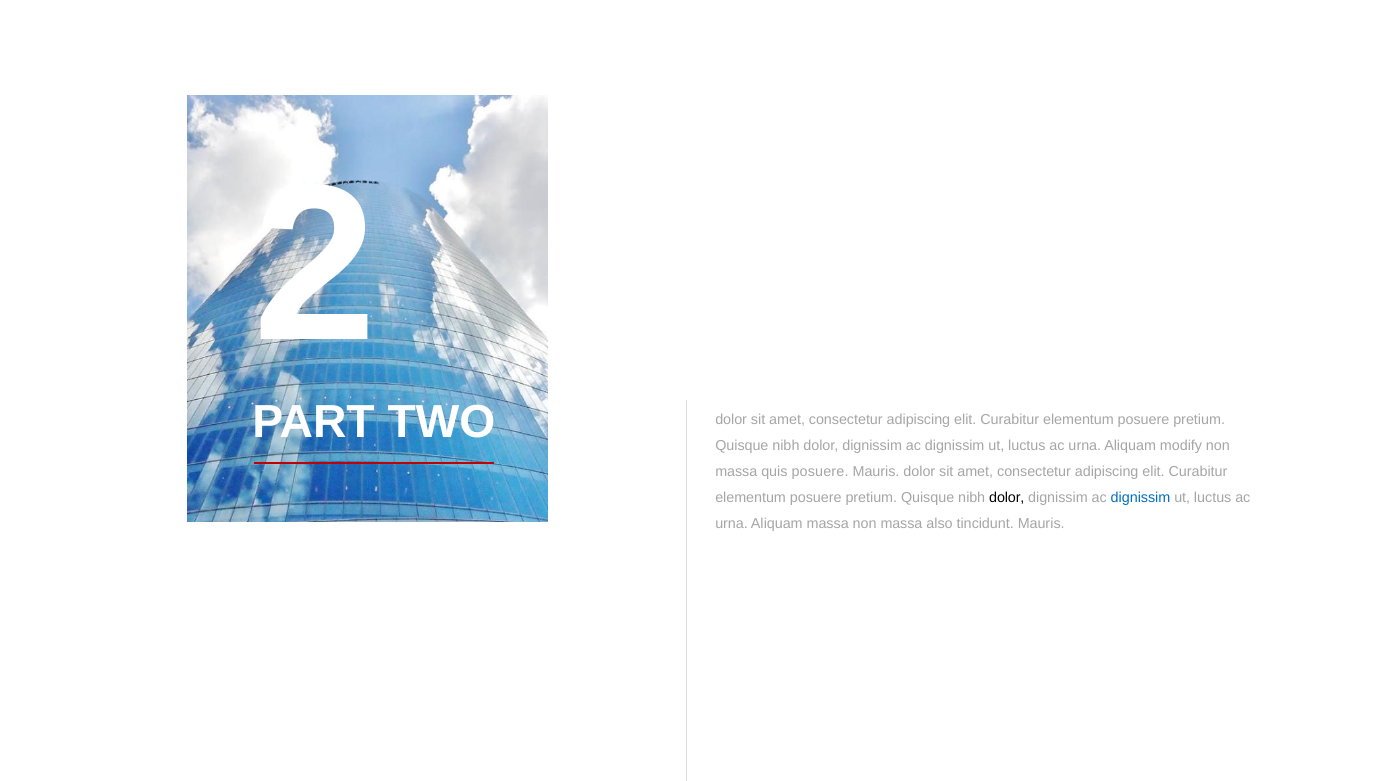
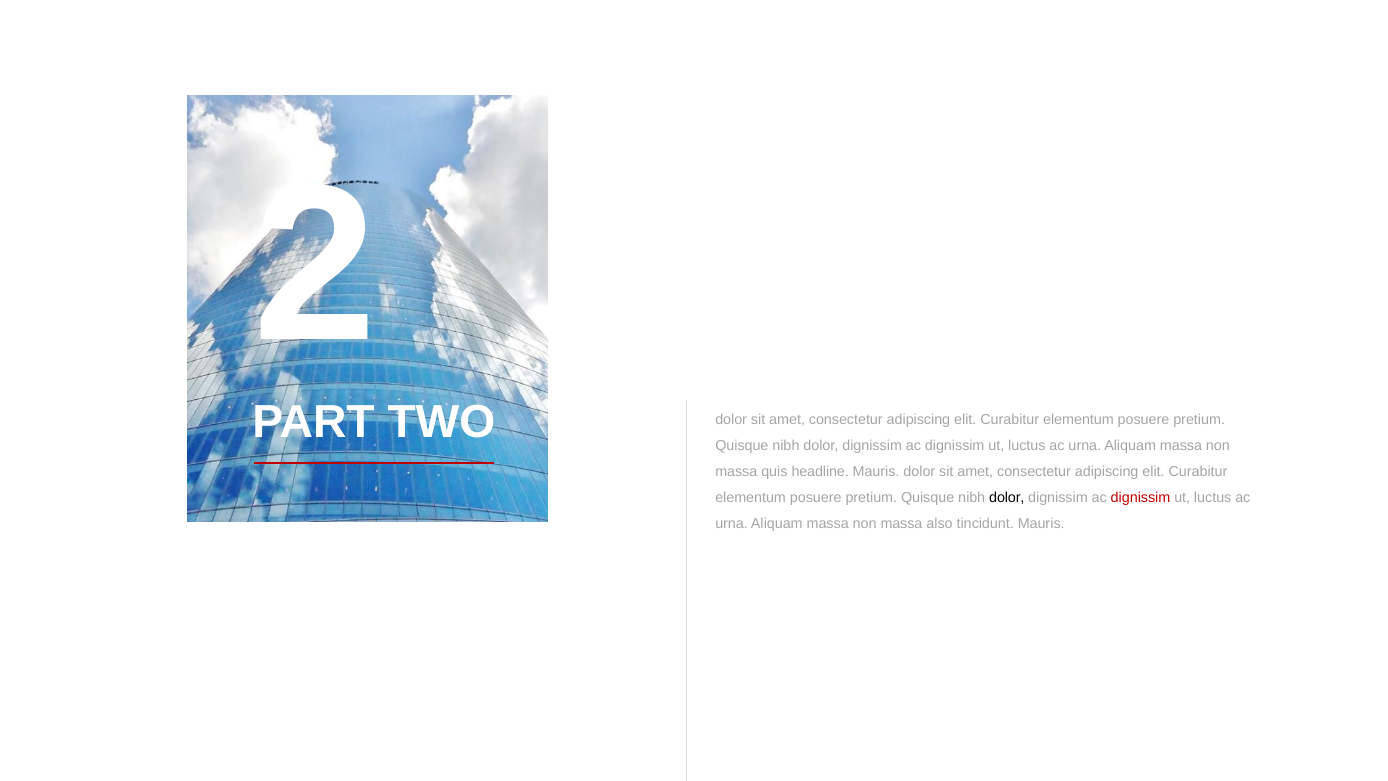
modify: modify -> massa (1181, 445)
quis posuere: posuere -> headline (820, 471)
dignissim colour: blue -> red (1141, 497)
